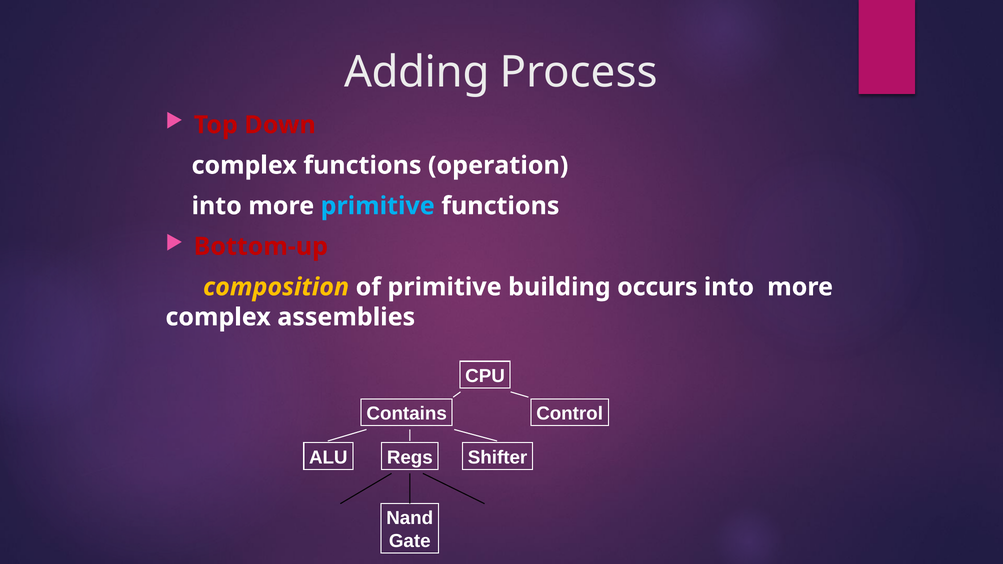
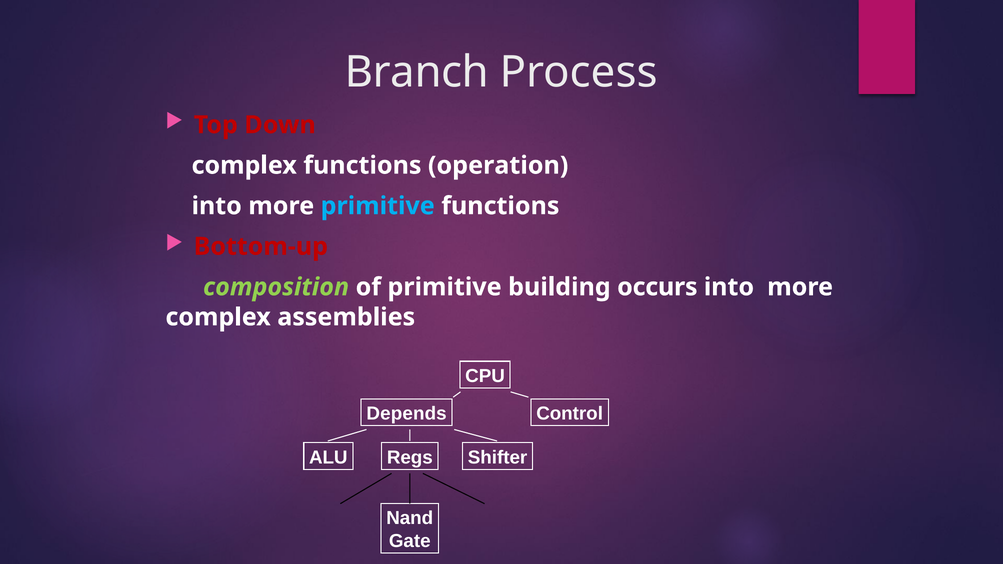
Adding: Adding -> Branch (417, 72)
composition colour: yellow -> light green (276, 287)
Contains: Contains -> Depends (407, 414)
